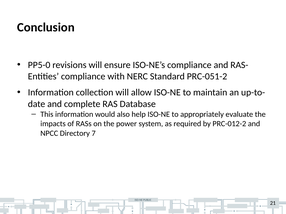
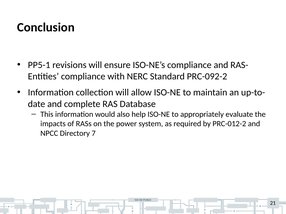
PP5-0: PP5-0 -> PP5-1 (39, 65)
PRC-051-2: PRC-051-2 -> PRC-092-2 (207, 76)
